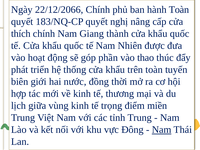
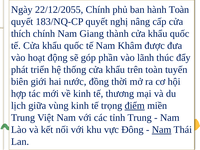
22/12/2066: 22/12/2066 -> 22/12/2055 (59, 10)
Nhiên: Nhiên -> Khâm (130, 46)
thao: thao -> lãnh (146, 58)
điểm underline: none -> present (135, 106)
